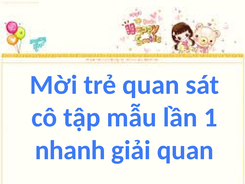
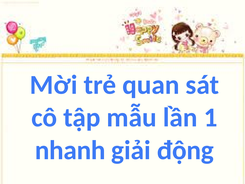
giải quan: quan -> động (185, 150)
